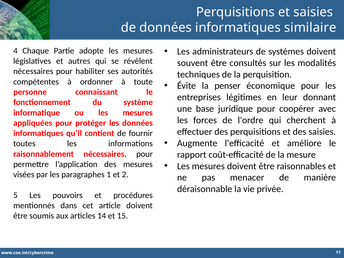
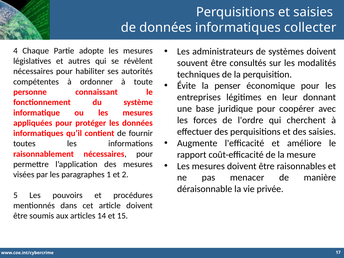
similaire: similaire -> collecter (310, 27)
